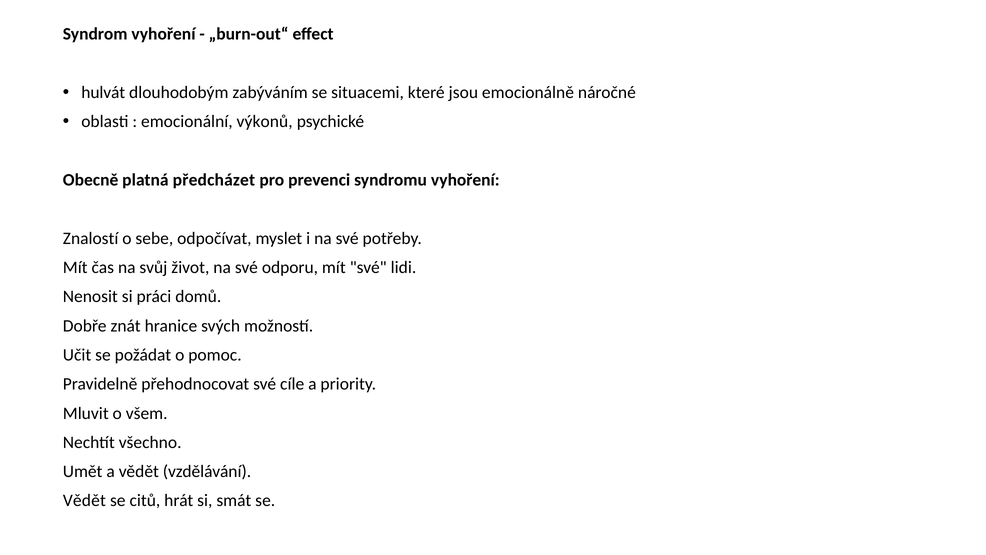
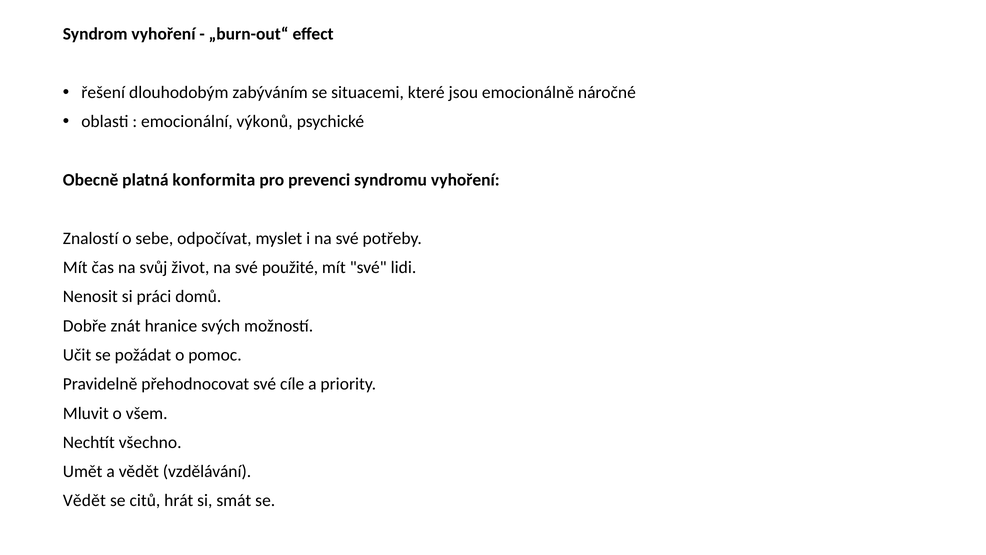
hulvát: hulvát -> řešení (103, 92)
předcházet: předcházet -> konformita (214, 180)
odporu: odporu -> použité (290, 267)
